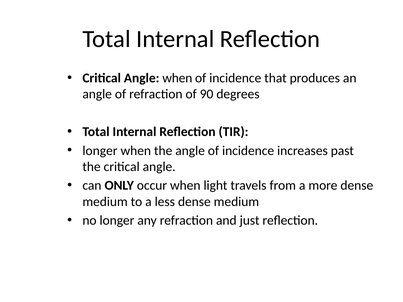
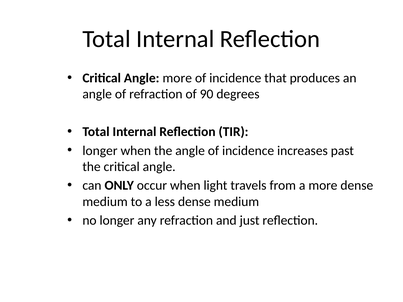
Angle when: when -> more (177, 78)
